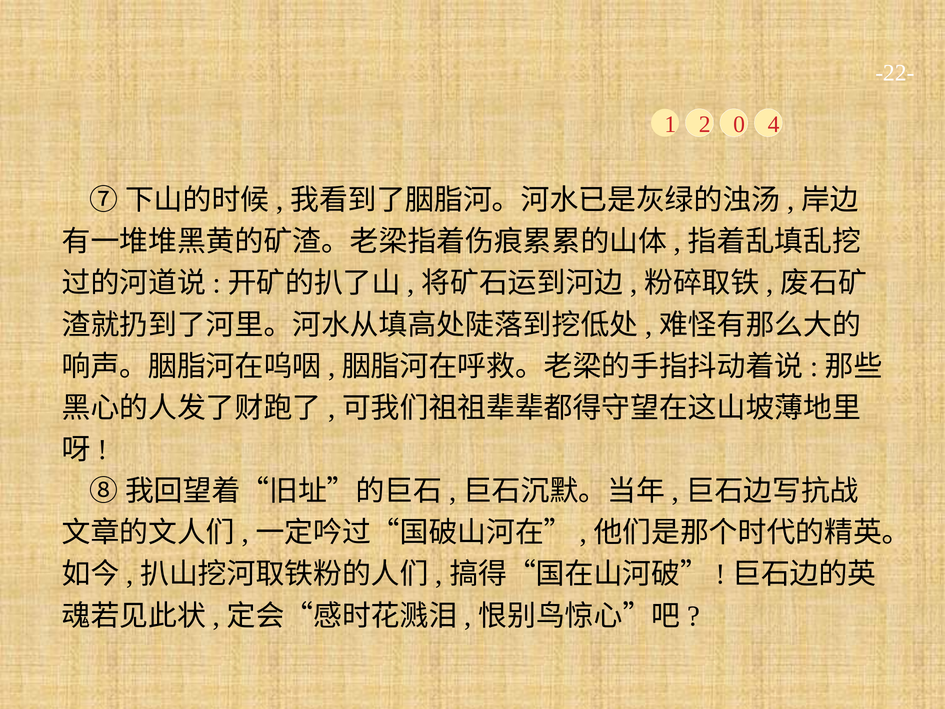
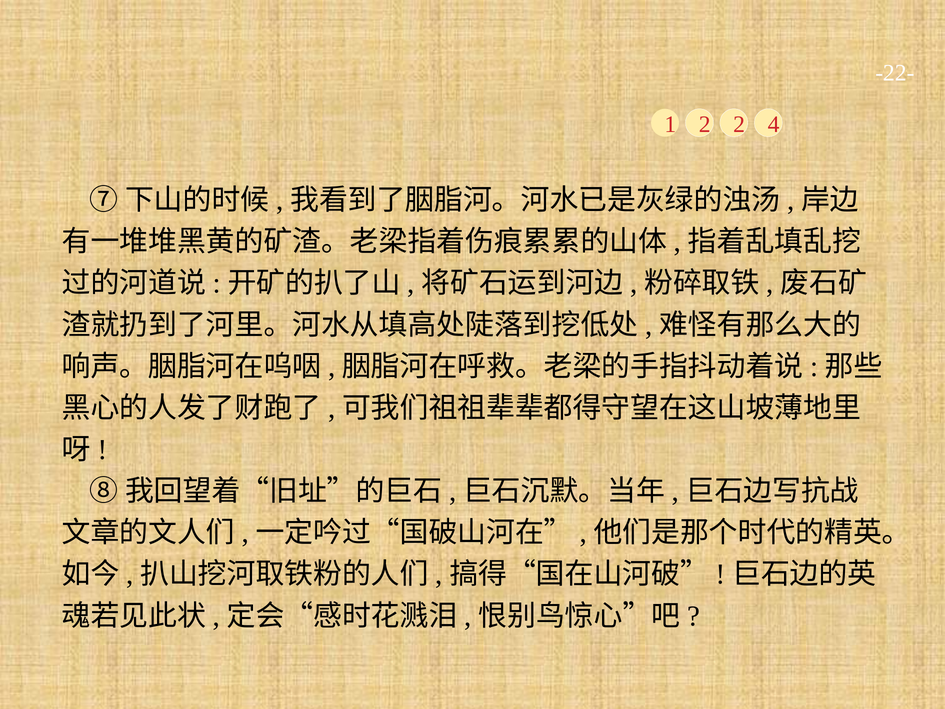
2 0: 0 -> 2 (739, 124)
